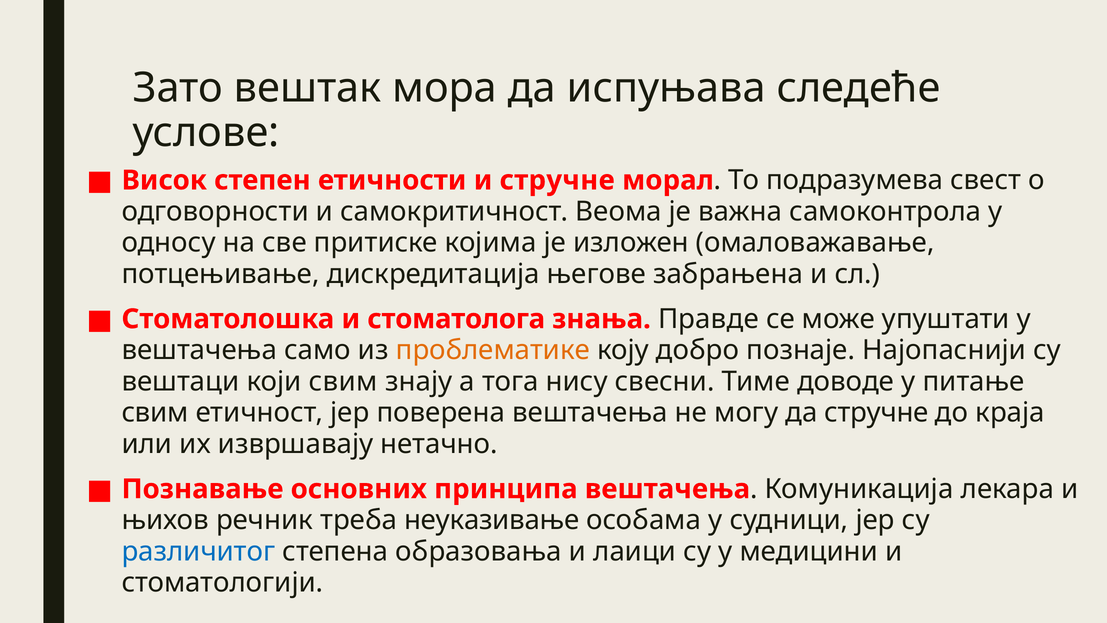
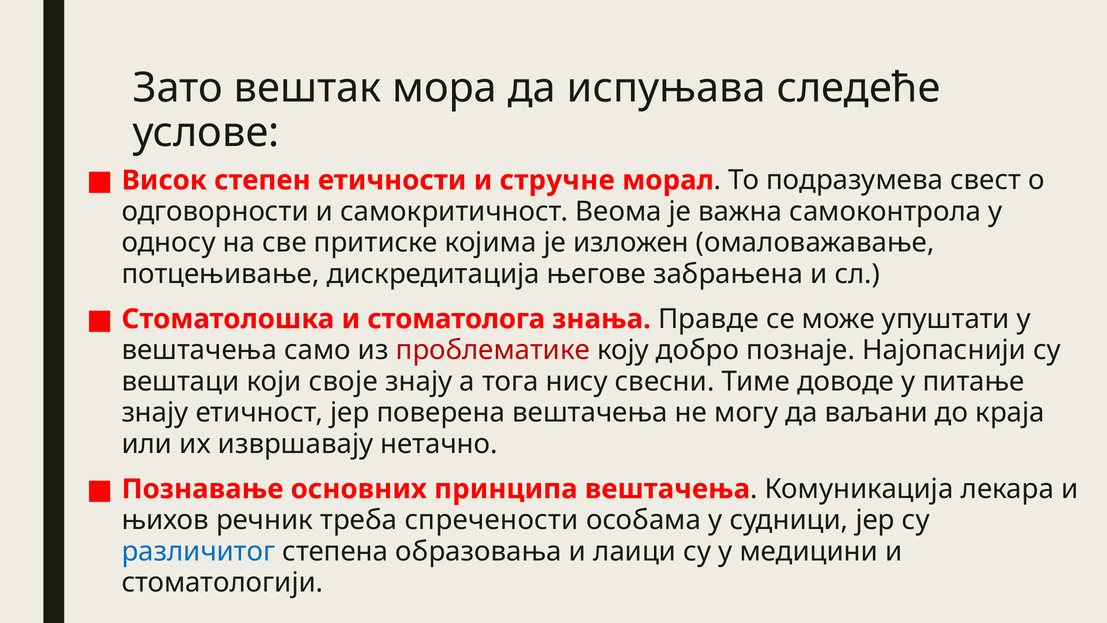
проблематике colour: orange -> red (493, 350)
који свим: свим -> своје (343, 381)
свим: свим -> знају (155, 413)
да стручне: стручне -> ваљани (876, 413)
неуказивање: неуказивање -> спречености (492, 520)
